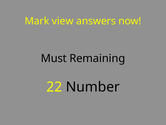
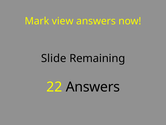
Must: Must -> Slide (54, 58)
22 Number: Number -> Answers (93, 87)
